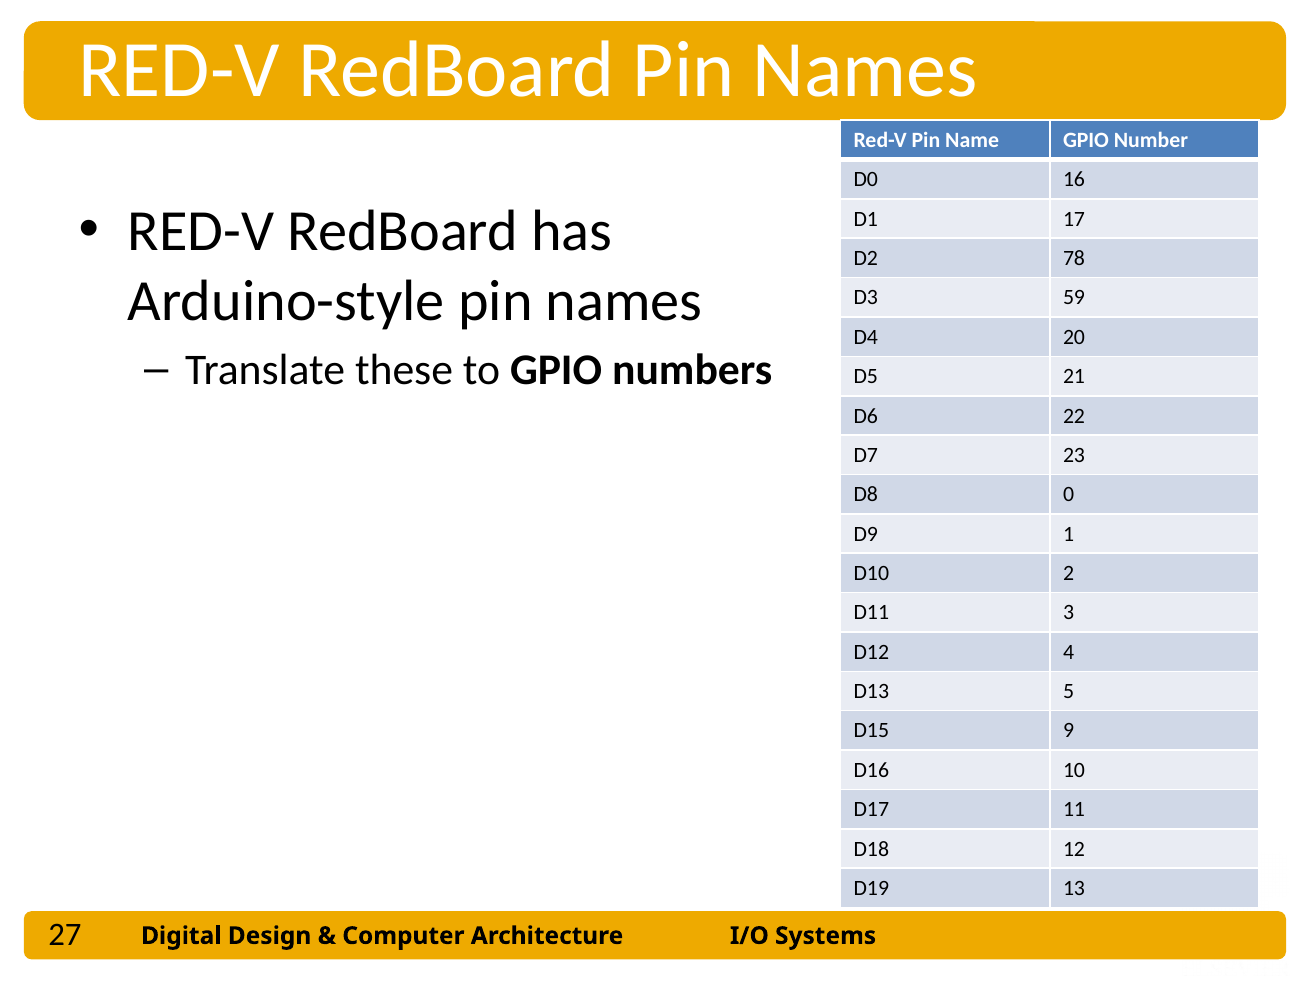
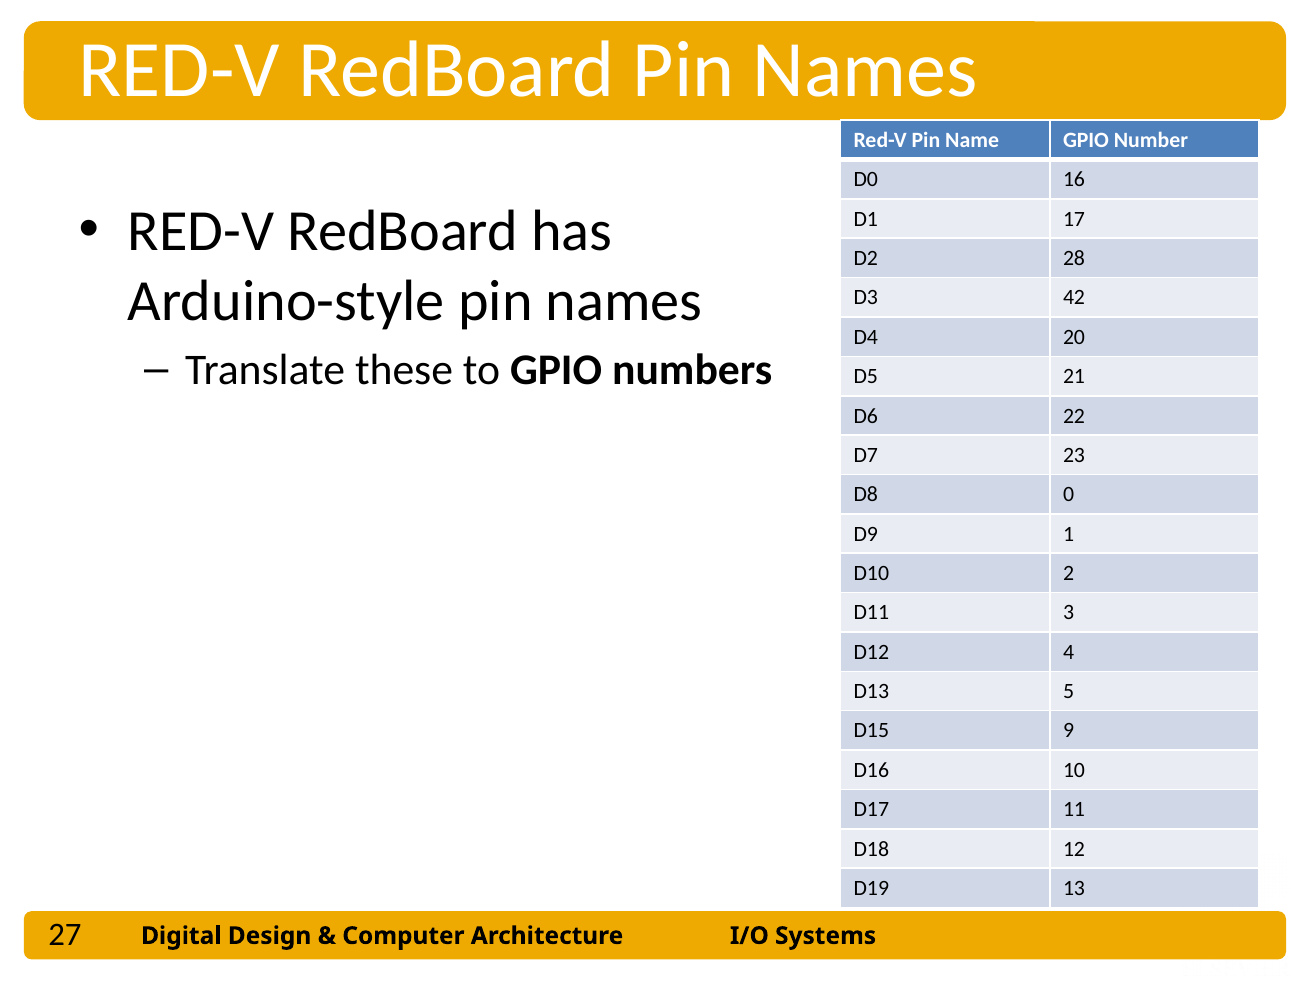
78: 78 -> 28 (1074, 258)
59: 59 -> 42 (1074, 298)
